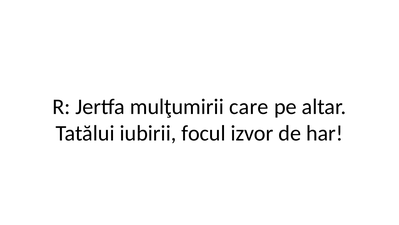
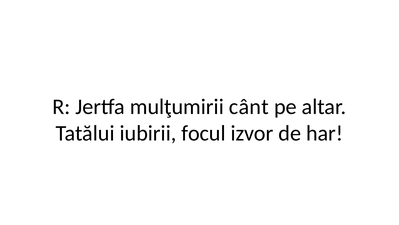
care: care -> cânt (249, 106)
